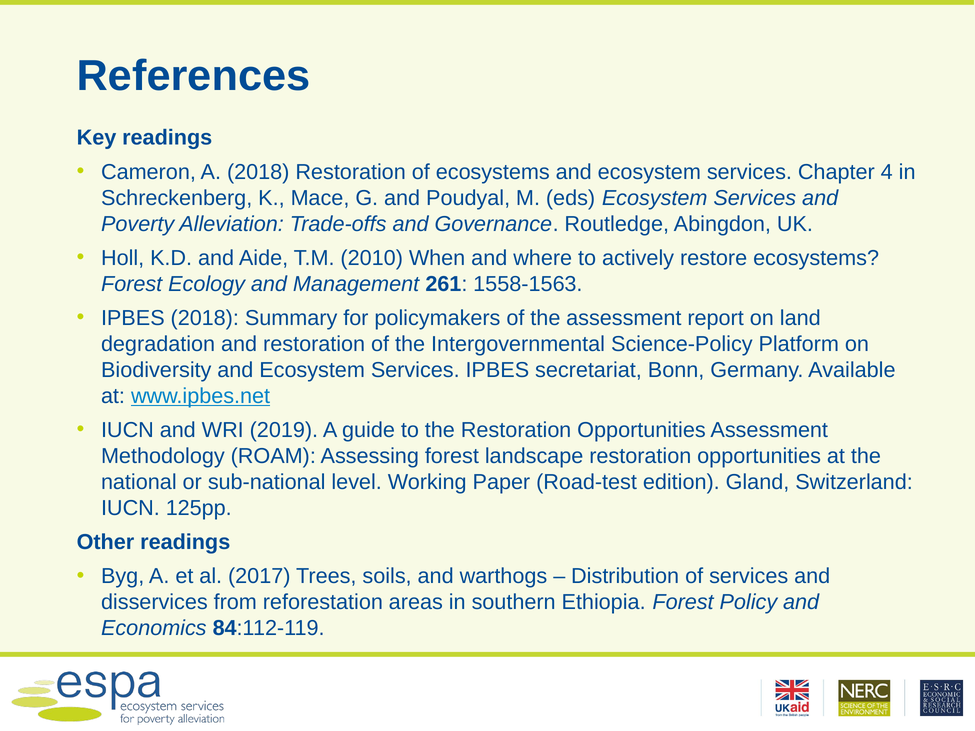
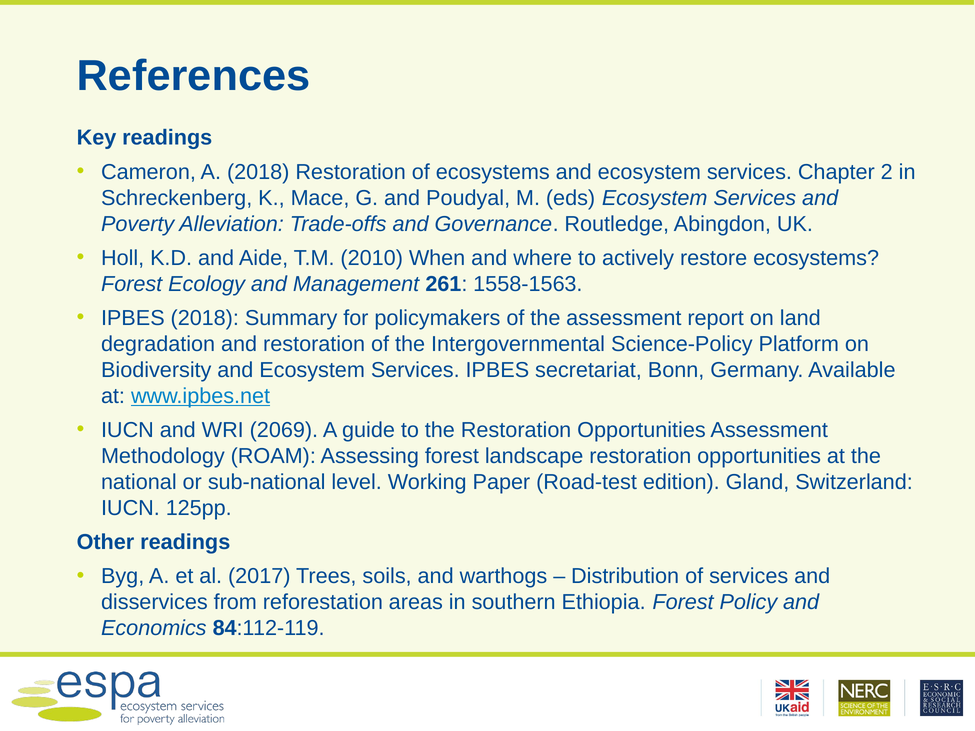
4: 4 -> 2 (887, 172)
2019: 2019 -> 2069 (284, 430)
